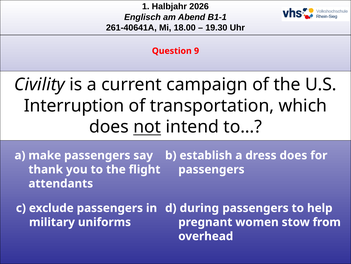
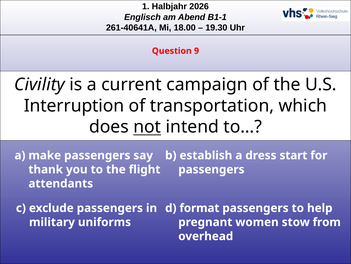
dress does: does -> start (293, 155)
during: during -> format (199, 208)
